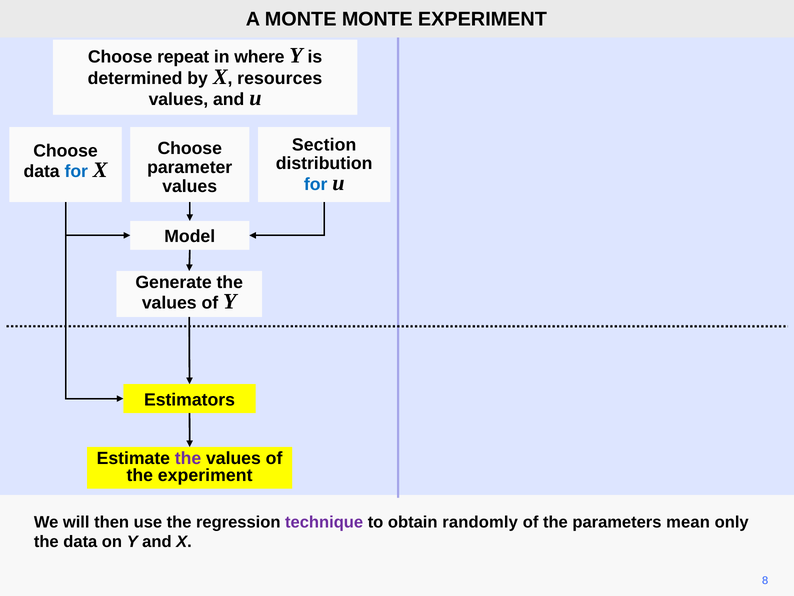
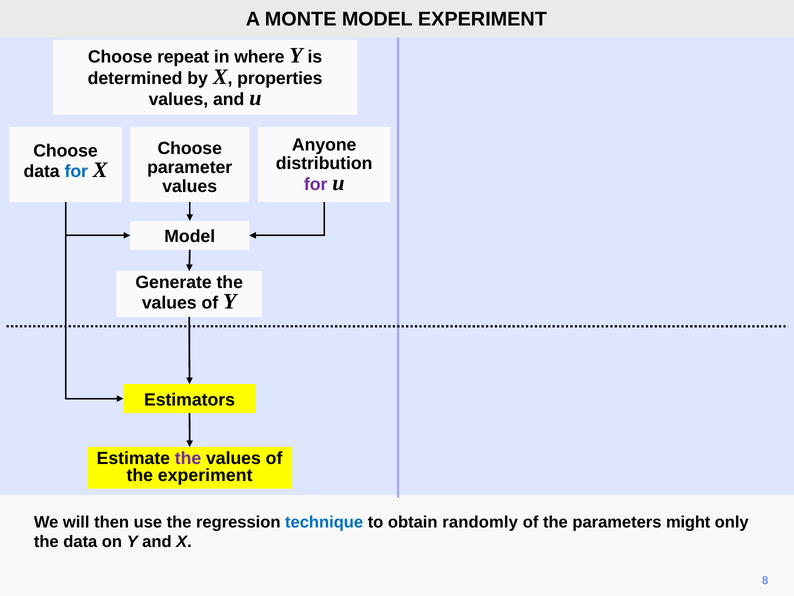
MONTE MONTE: MONTE -> MODEL (377, 19)
resources: resources -> properties (280, 78)
Section: Section -> Anyone (324, 145)
for colour: blue -> purple (316, 184)
technique colour: purple -> blue (324, 522)
mean: mean -> might (688, 522)
